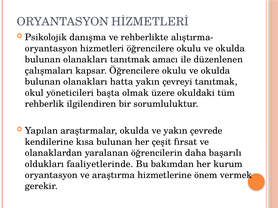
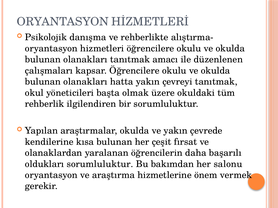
oldukları faaliyetlerinde: faaliyetlerinde -> sorumluluktur (100, 164)
kurum: kurum -> salonu (228, 164)
